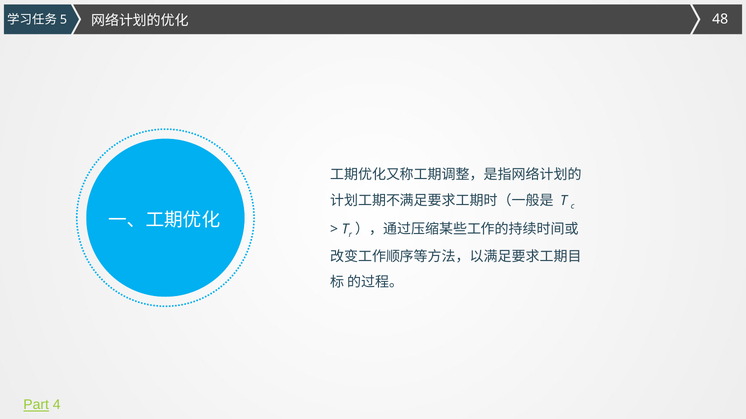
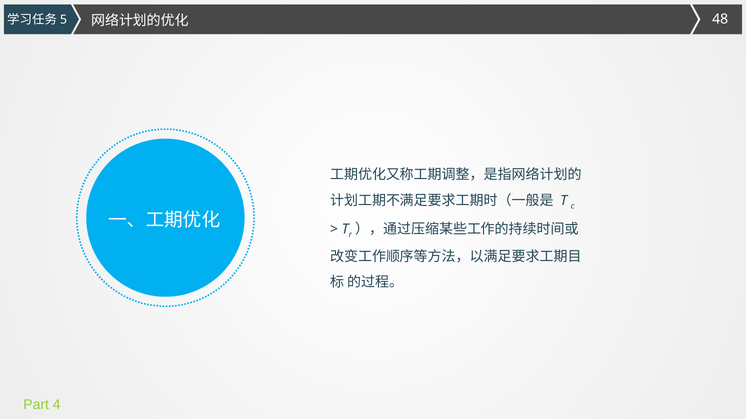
Part underline: present -> none (36, 405)
